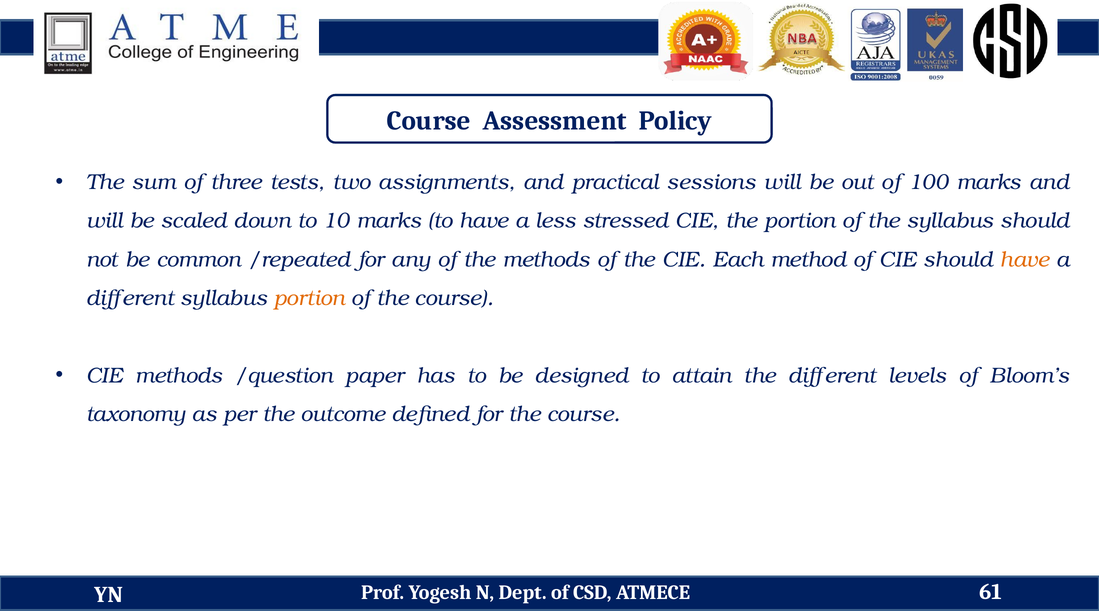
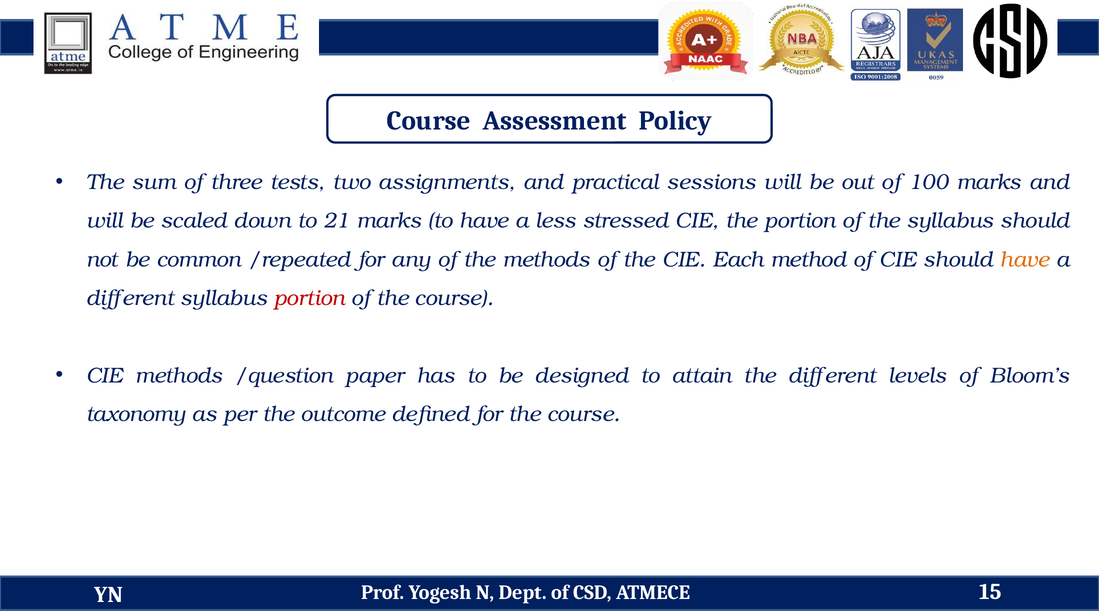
10: 10 -> 21 (336, 221)
portion colour: orange -> red (309, 298)
61: 61 -> 15 (990, 591)
